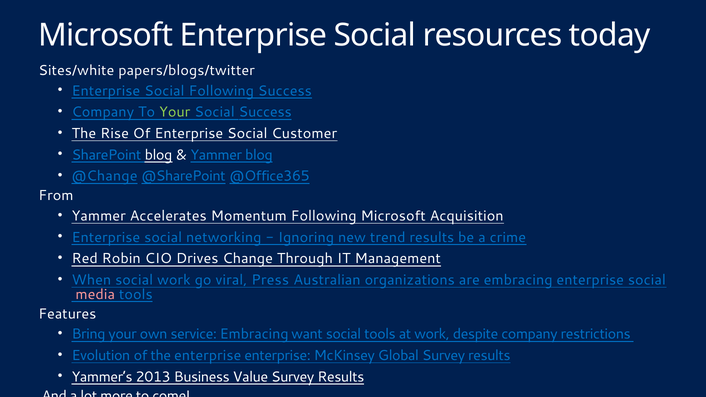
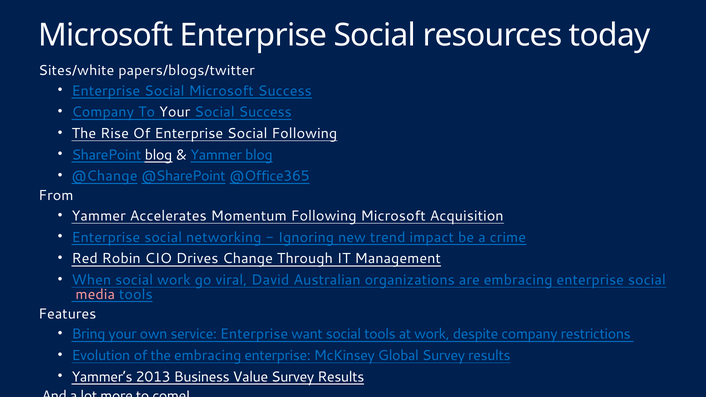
Social Following: Following -> Microsoft (221, 91)
Your colour: light green -> white (175, 112)
Social Customer: Customer -> Following (304, 134)
trend results: results -> impact (432, 237)
Press: Press -> David (270, 280)
service Embracing: Embracing -> Enterprise (254, 334)
the enterprise: enterprise -> embracing (208, 356)
